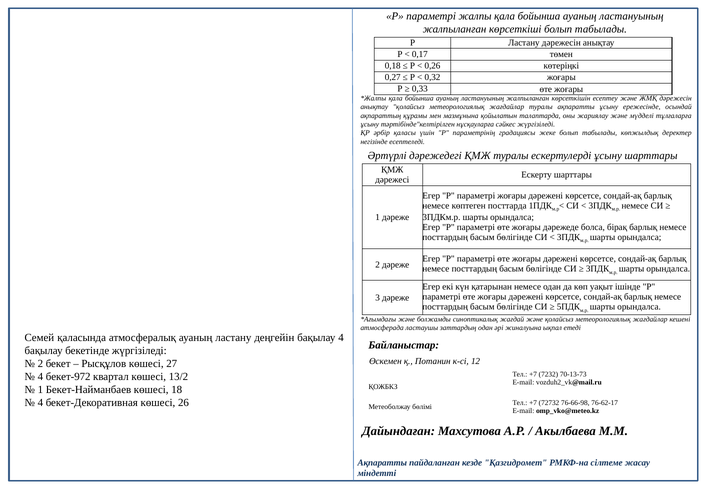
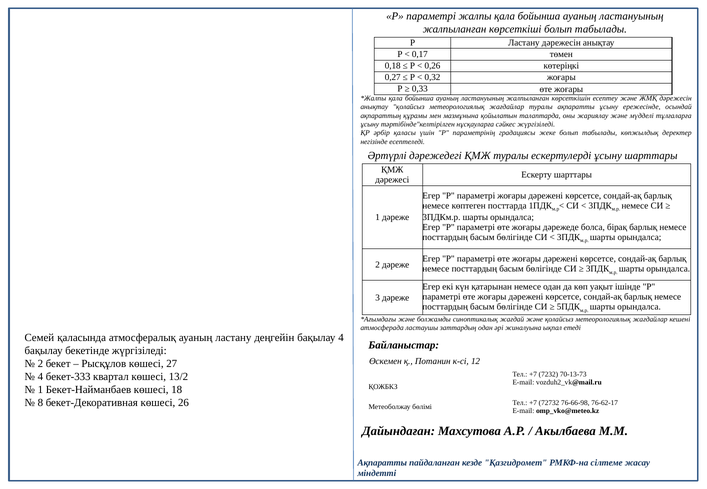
бекет-972: бекет-972 -> бекет-333 (68, 377)
4: 4 -> 8 (40, 403)
